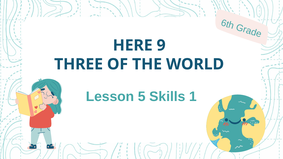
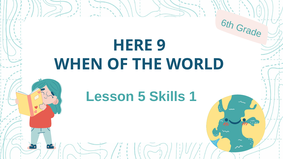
THREE: THREE -> WHEN (79, 64)
